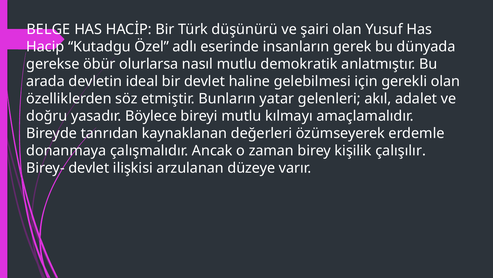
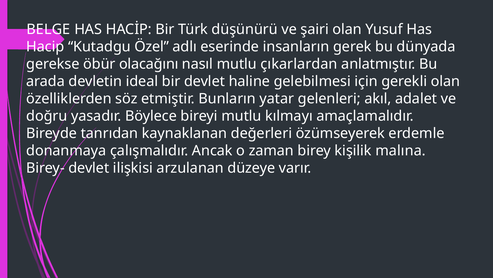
olurlarsa: olurlarsa -> olacağını (149, 64)
demokratik: demokratik -> çıkarlardan (299, 64)
çalışılır: çalışılır -> malına (401, 150)
